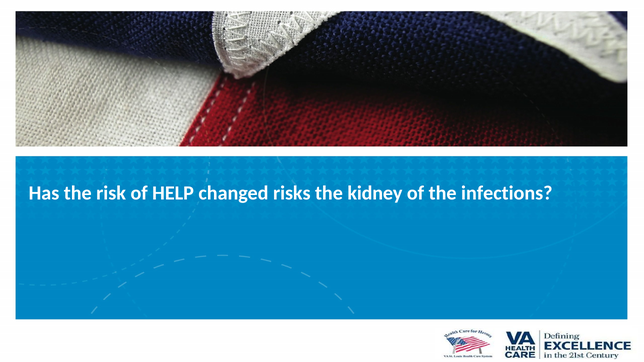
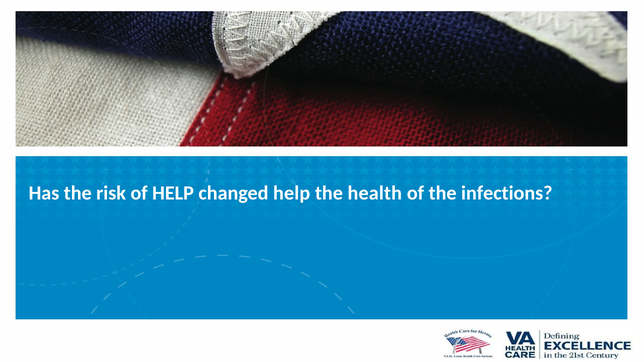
changed risks: risks -> help (292, 193)
kidney: kidney -> health (375, 193)
